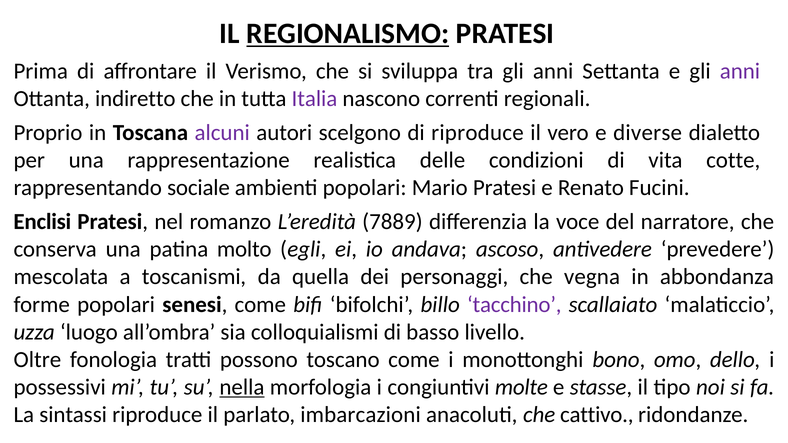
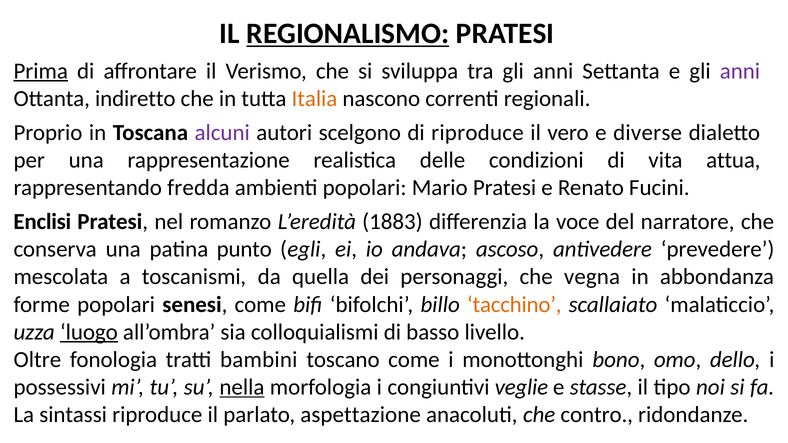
Prima underline: none -> present (41, 71)
Italia colour: purple -> orange (314, 99)
cotte: cotte -> attua (733, 160)
sociale: sociale -> fredda (198, 188)
7889: 7889 -> 1883 (392, 222)
molto: molto -> punto (244, 249)
tacchino colour: purple -> orange (514, 305)
luogo underline: none -> present (89, 332)
possono: possono -> bambini (259, 360)
molte: molte -> veglie (521, 387)
imbarcazioni: imbarcazioni -> aspettazione (361, 415)
cattivo: cattivo -> contro (597, 415)
